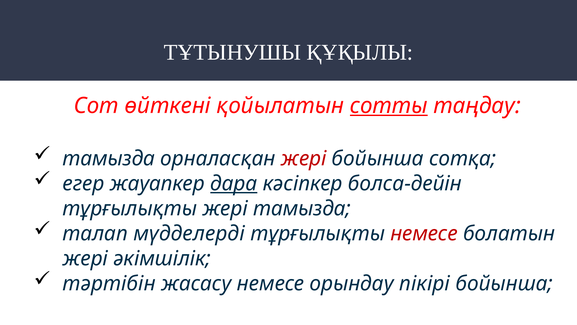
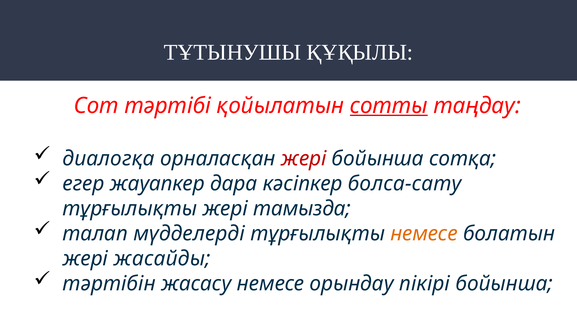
өйткені: өйткені -> тәртібі (168, 106)
тамызда: тамызда -> диалогқа (109, 158)
дара underline: present -> none (234, 183)
болса-дейін: болса-дейін -> болса-сату (405, 183)
немесе colour: red -> orange (424, 233)
әкімшілік: әкімшілік -> жасайды (162, 258)
